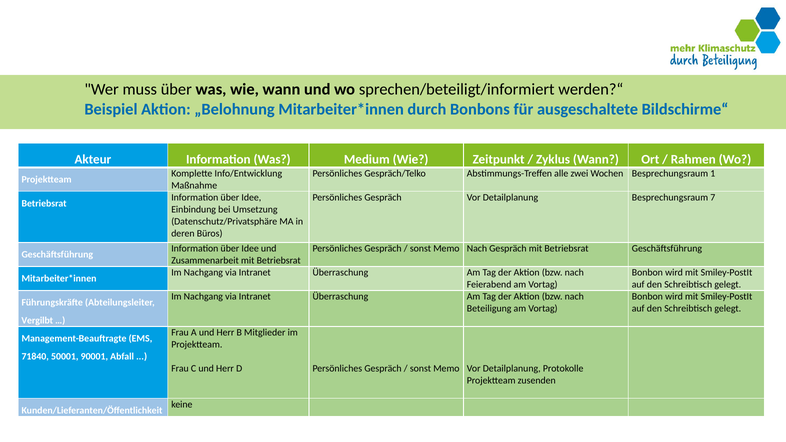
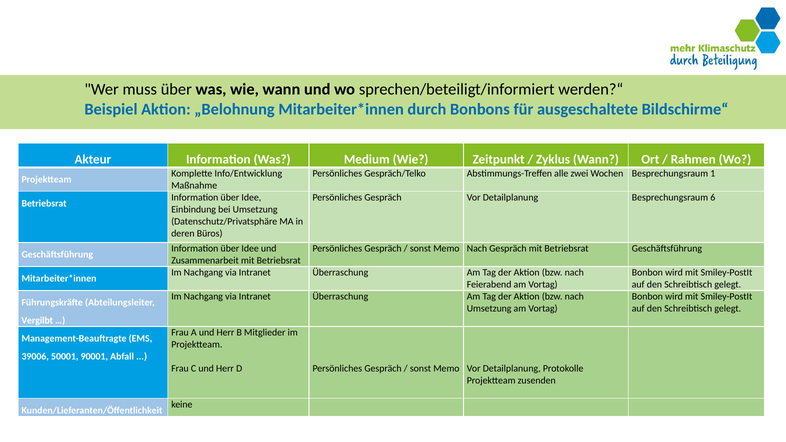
7: 7 -> 6 (713, 198)
Beteiligung: Beteiligung -> Umsetzung (489, 309)
71840: 71840 -> 39006 (35, 357)
